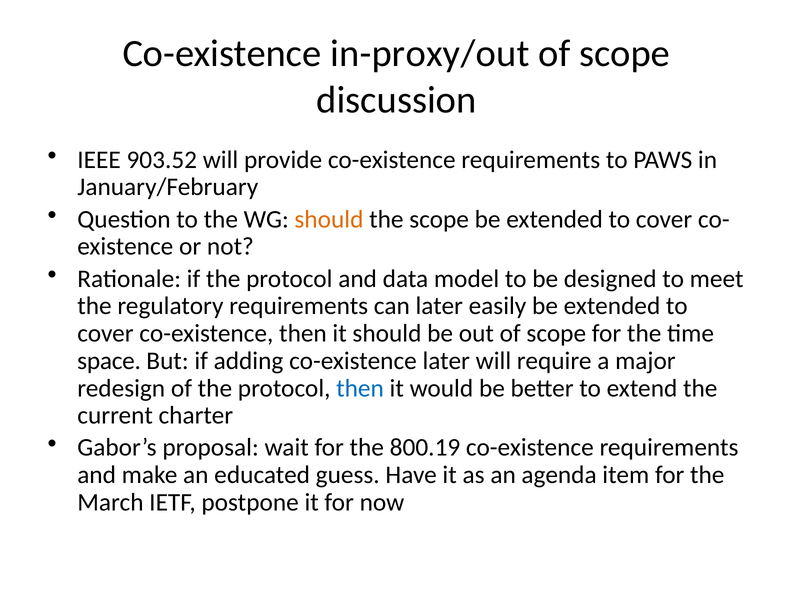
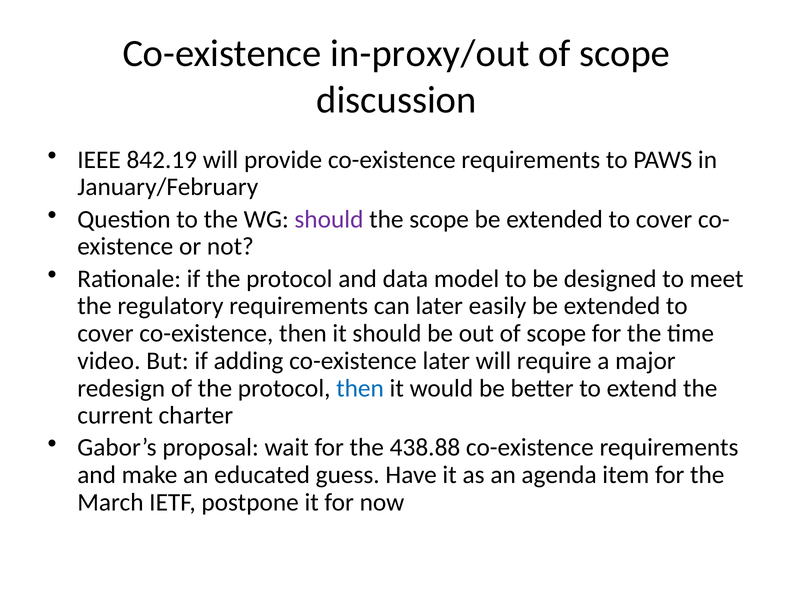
903.52: 903.52 -> 842.19 (162, 160)
should colour: orange -> purple (329, 219)
space: space -> video (109, 361)
800.19: 800.19 -> 438.88 (425, 447)
